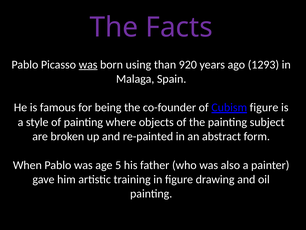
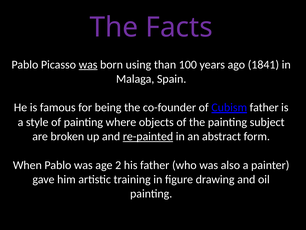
920: 920 -> 100 (188, 64)
1293: 1293 -> 1841 (263, 64)
Cubism figure: figure -> father (264, 107)
re-painted underline: none -> present (148, 136)
5: 5 -> 2 (118, 165)
